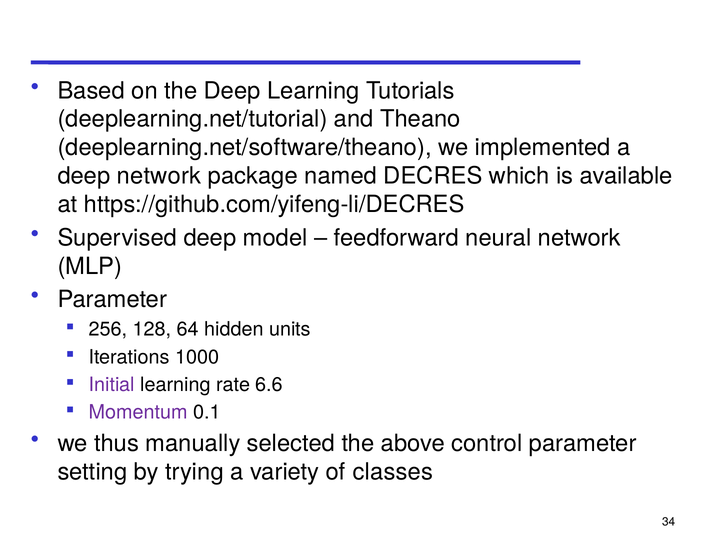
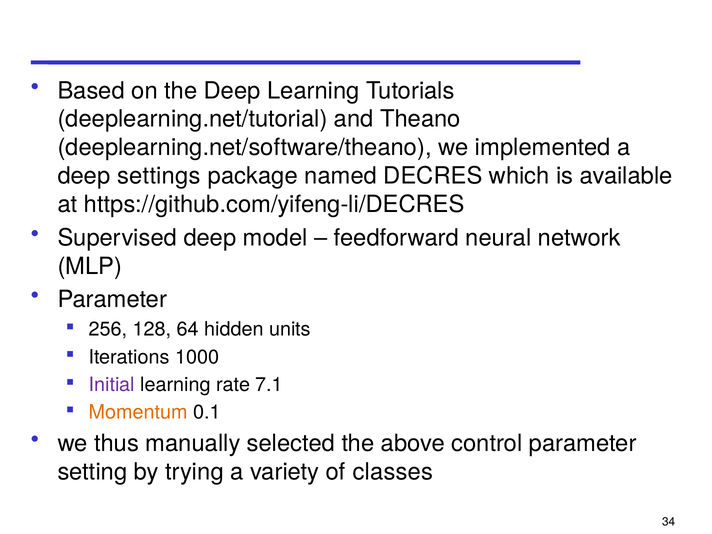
deep network: network -> settings (159, 176)
6.6: 6.6 -> 7.1 (269, 385)
Momentum colour: purple -> orange (138, 412)
